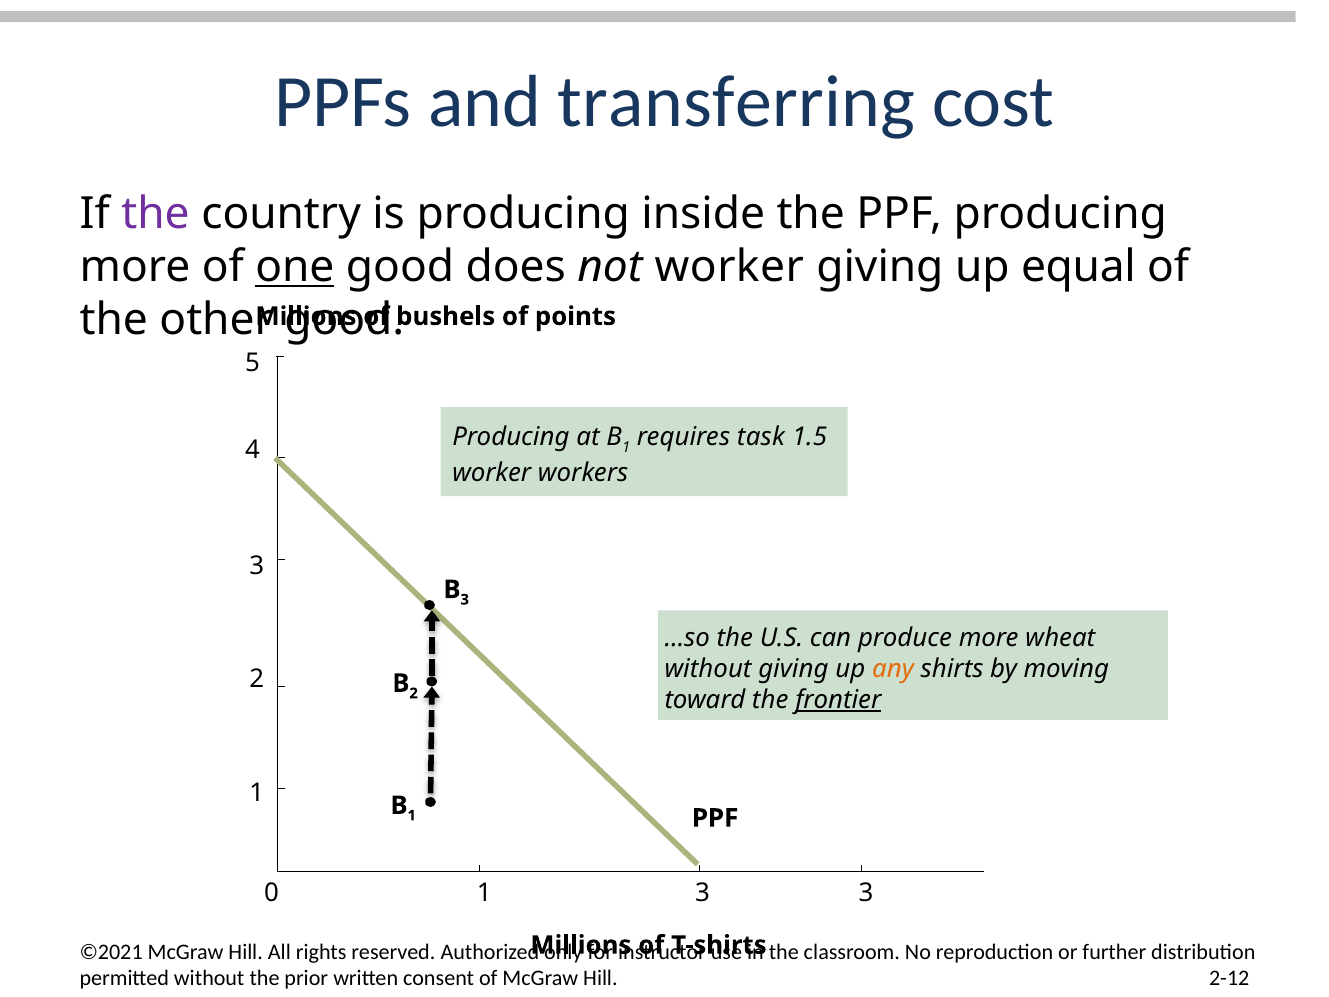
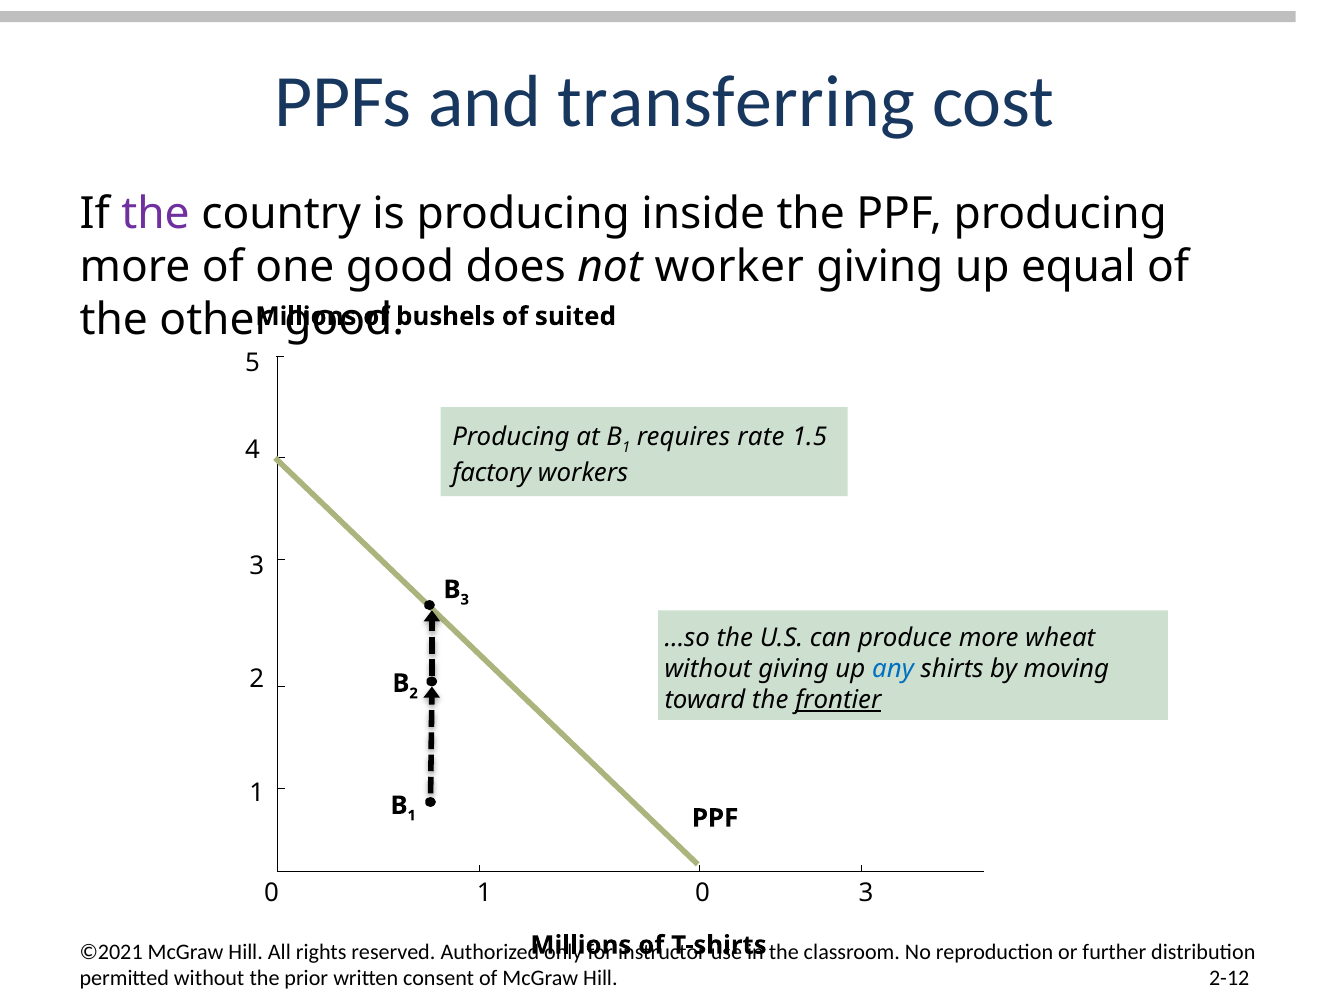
one underline: present -> none (295, 267)
points: points -> suited (575, 316)
task: task -> rate (761, 437)
worker: worker -> factory (492, 472)
any colour: orange -> blue (893, 669)
3: 3 -> 0 (702, 893)
